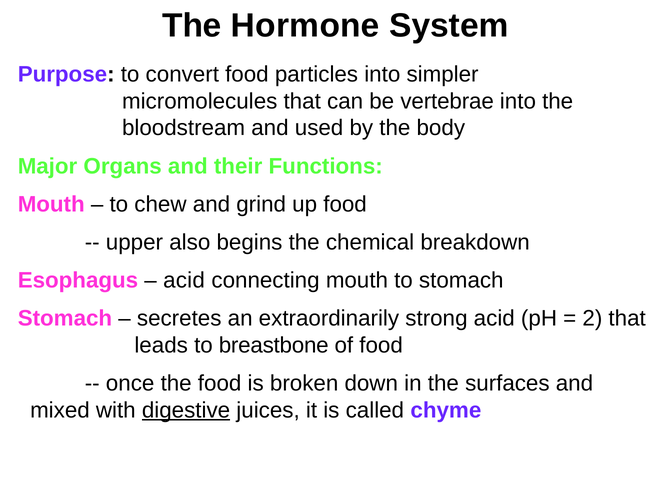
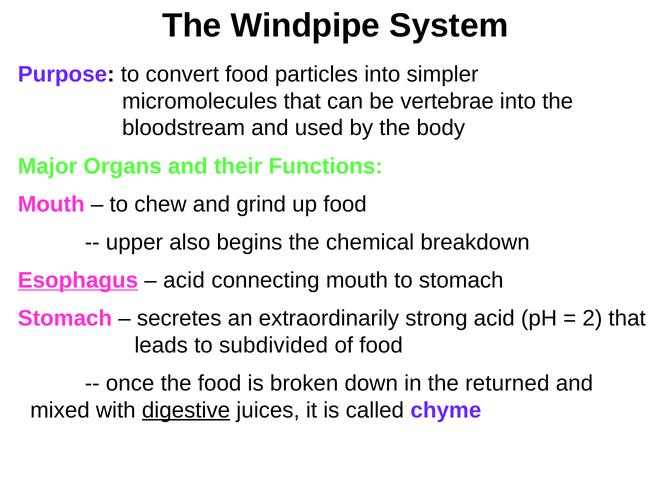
Hormone: Hormone -> Windpipe (306, 26)
Esophagus underline: none -> present (78, 280)
breastbone: breastbone -> subdivided (274, 345)
surfaces: surfaces -> returned (507, 383)
